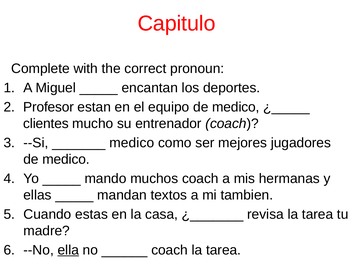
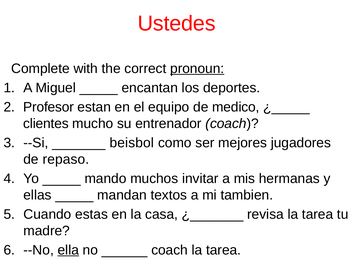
Capitulo: Capitulo -> Ustedes (177, 24)
pronoun underline: none -> present (197, 68)
medico: medico -> beisbol (132, 143)
medico: medico -> repaso (66, 159)
muchos coach: coach -> invitar (200, 178)
